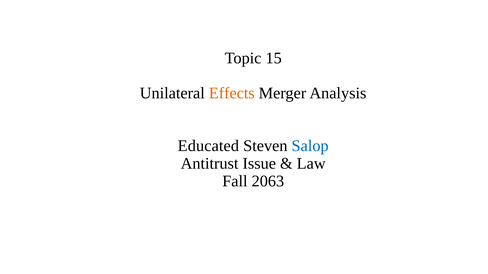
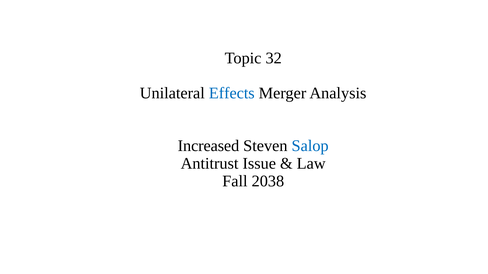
15: 15 -> 32 (274, 58)
Effects colour: orange -> blue (232, 93)
Educated: Educated -> Increased (208, 146)
2063: 2063 -> 2038 (268, 181)
